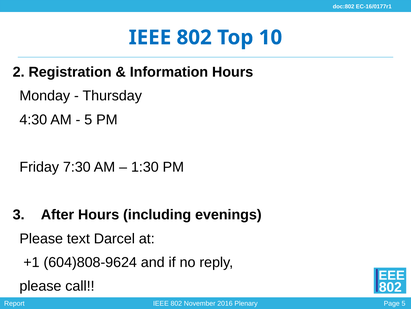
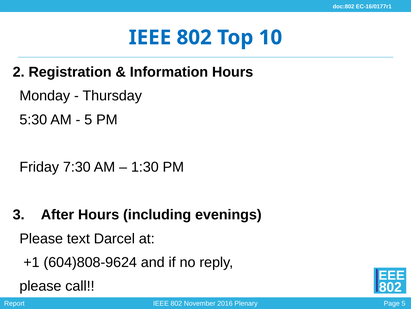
4:30: 4:30 -> 5:30 (33, 119)
